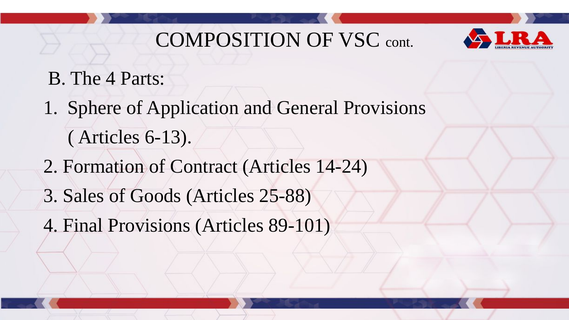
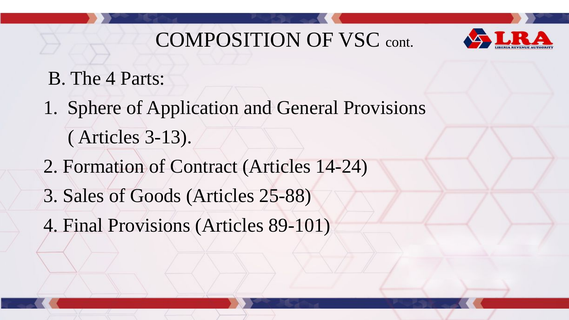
6-13: 6-13 -> 3-13 (168, 137)
